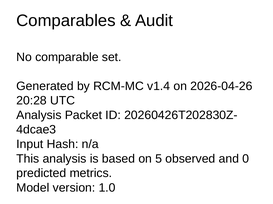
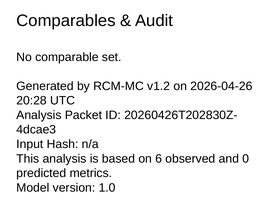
v1.4: v1.4 -> v1.2 (159, 86)
5: 5 -> 6 (159, 159)
